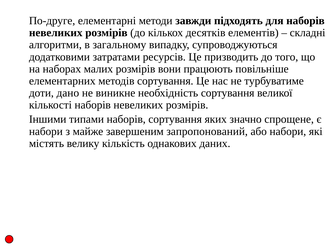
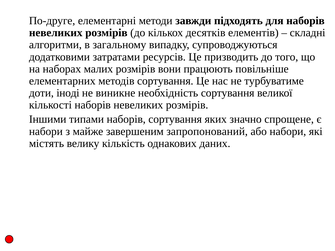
дано: дано -> іноді (68, 93)
